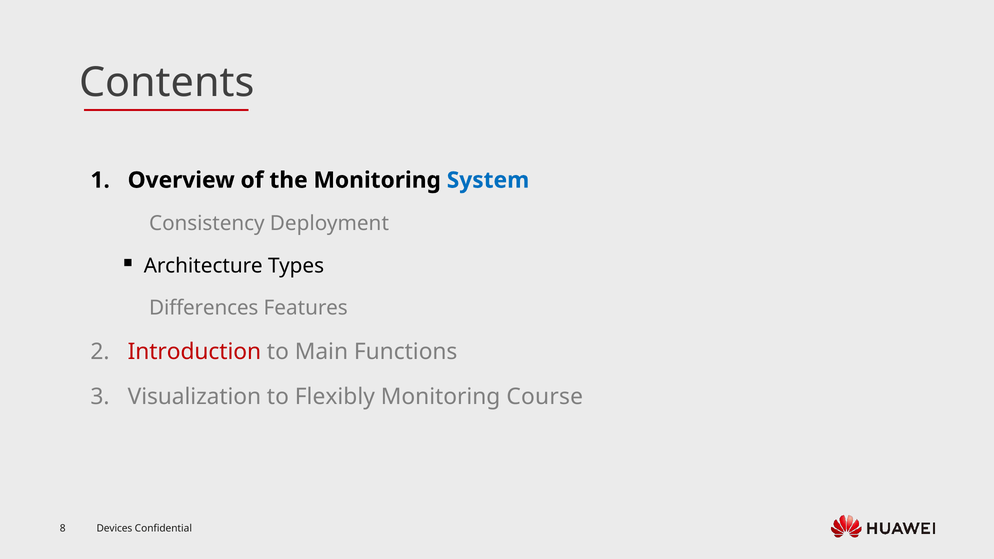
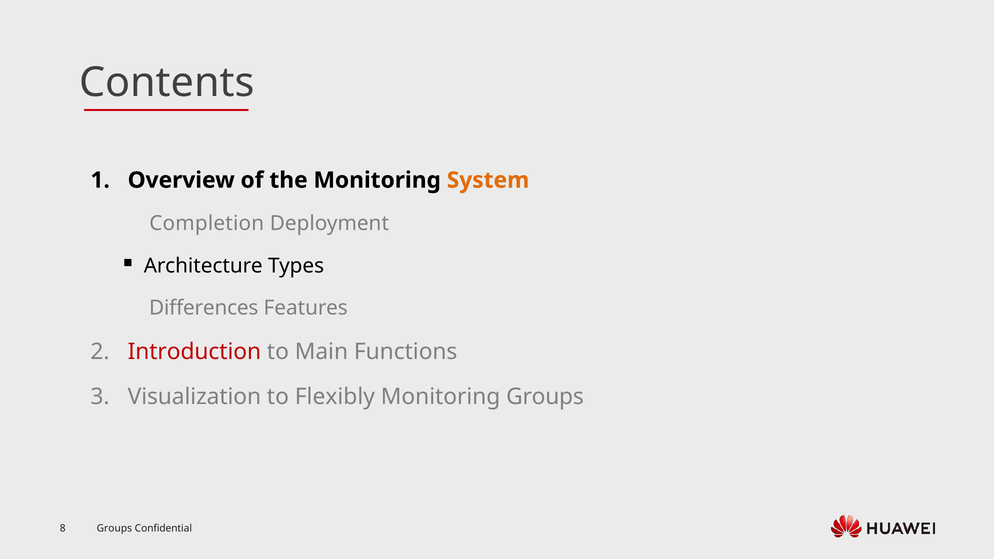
System colour: blue -> orange (488, 180)
Consistency: Consistency -> Completion (207, 224)
Monitoring Course: Course -> Groups (545, 397)
Devices: Devices -> Groups (114, 529)
